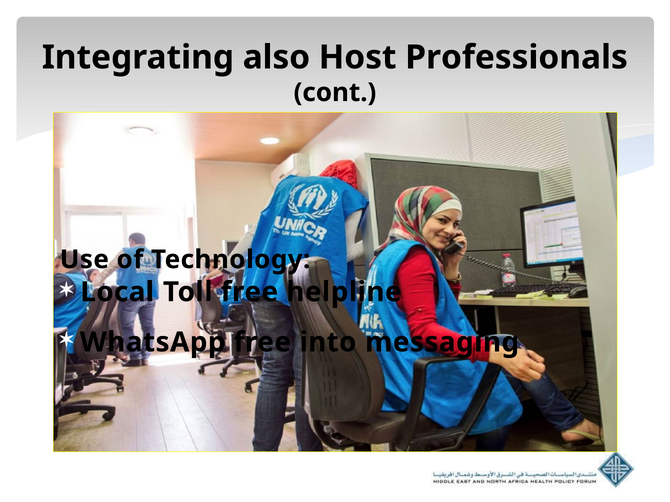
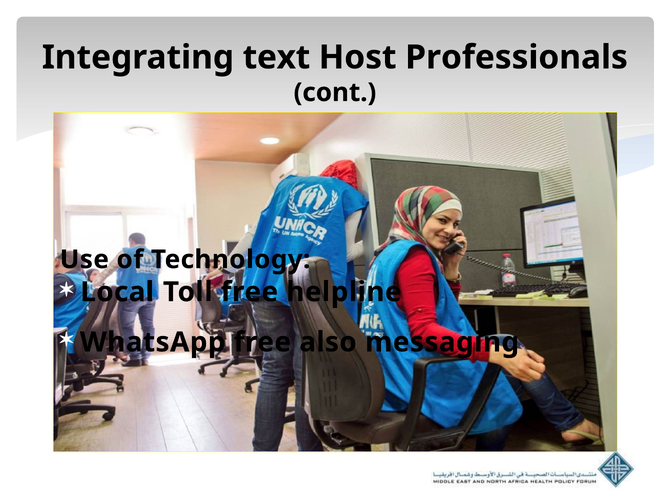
also: also -> text (276, 57)
into: into -> also (328, 343)
